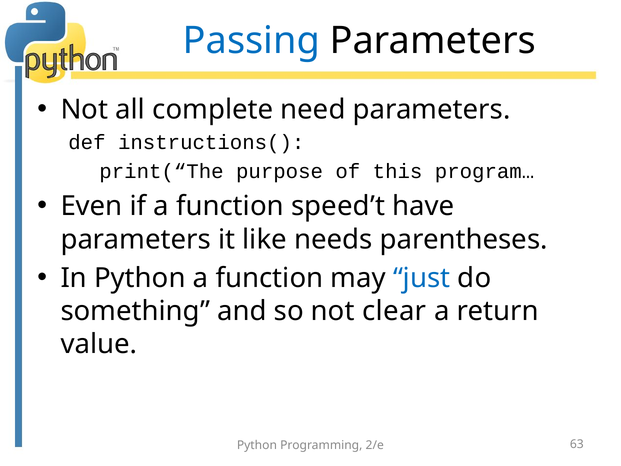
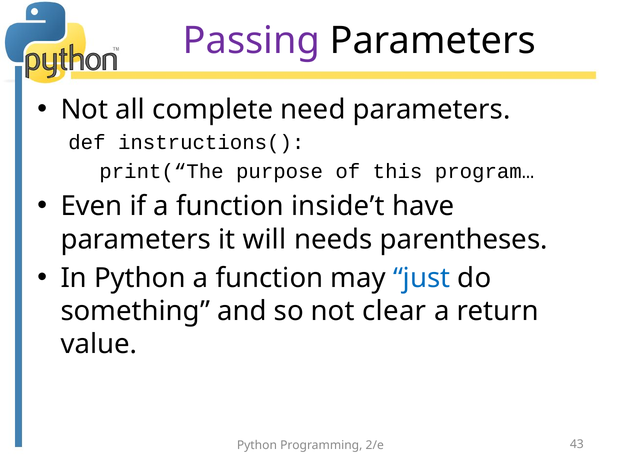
Passing colour: blue -> purple (251, 40)
speed’t: speed’t -> inside’t (338, 206)
like: like -> will (264, 239)
63: 63 -> 43 (577, 444)
